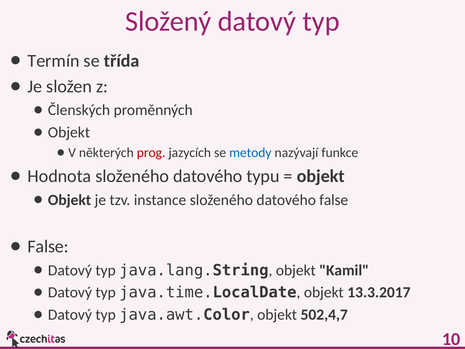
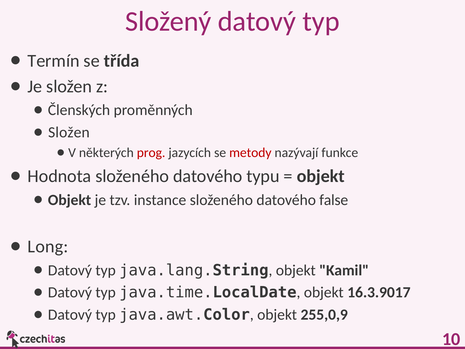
Objekt: Objekt -> Složen (69, 132)
metody colour: blue -> red (250, 153)
False: False -> Long (48, 246)
13.3.2017: 13.3.2017 -> 16.3.9017 (379, 292)
502,4,7: 502,4,7 -> 255,0,9 (324, 315)
